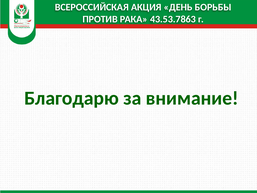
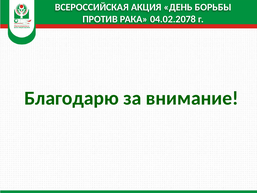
43.53.7863: 43.53.7863 -> 04.02.2078 (173, 19)
